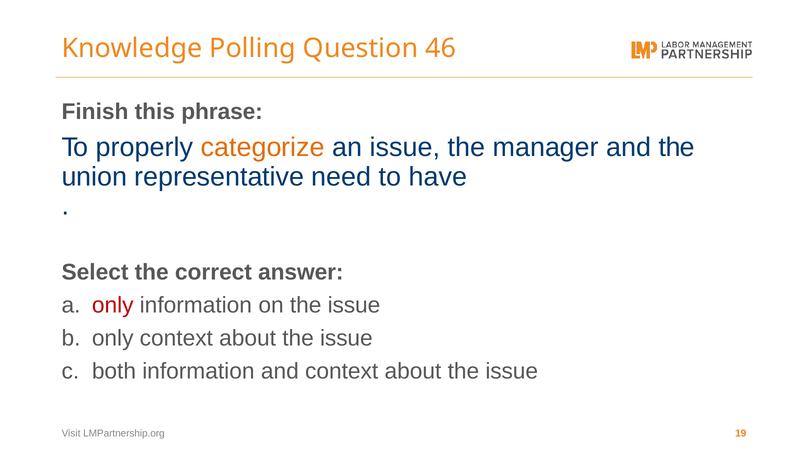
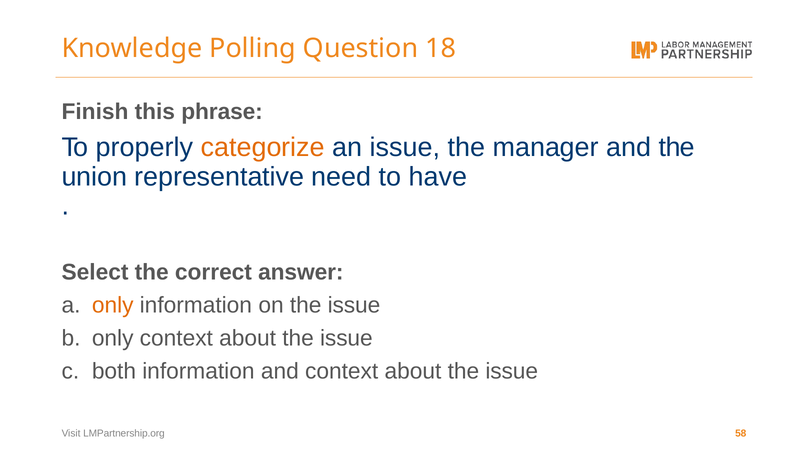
46: 46 -> 18 (441, 49)
only colour: red -> orange (113, 306)
19: 19 -> 58 (741, 434)
